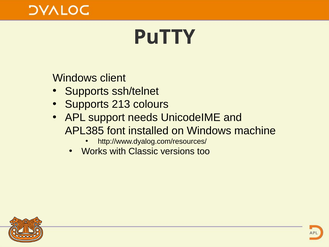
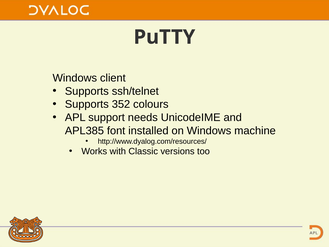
213: 213 -> 352 (121, 104)
